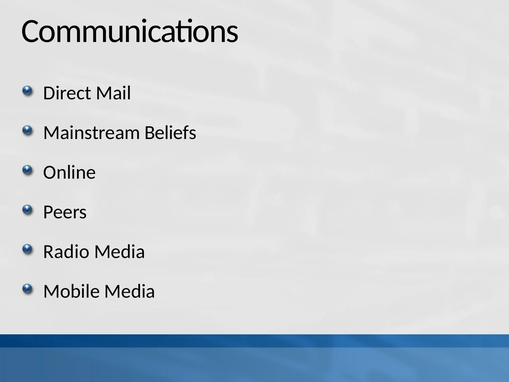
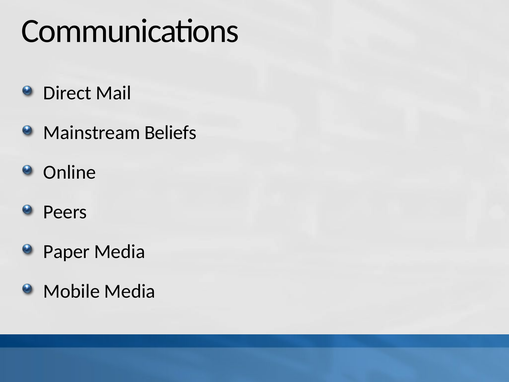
Radio: Radio -> Paper (66, 251)
